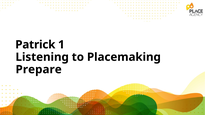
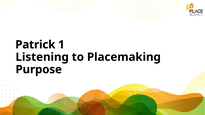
Prepare: Prepare -> Purpose (39, 70)
